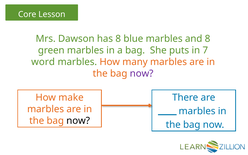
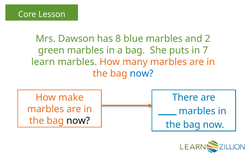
and 8: 8 -> 2 (208, 39)
word: word -> learn (43, 62)
now colour: purple -> blue (142, 73)
